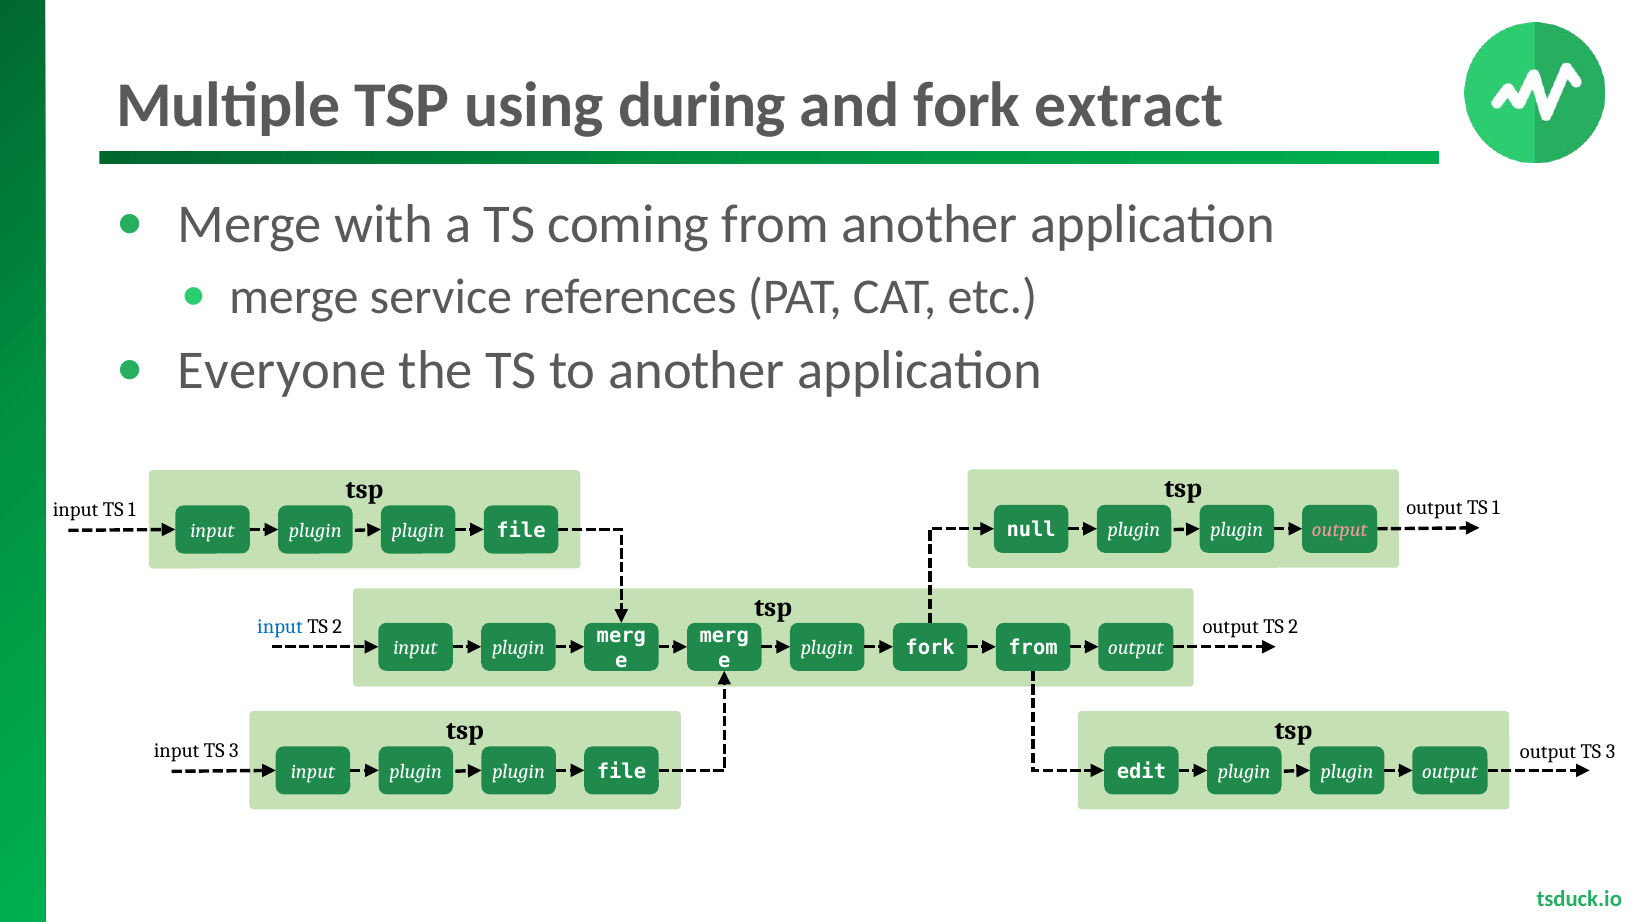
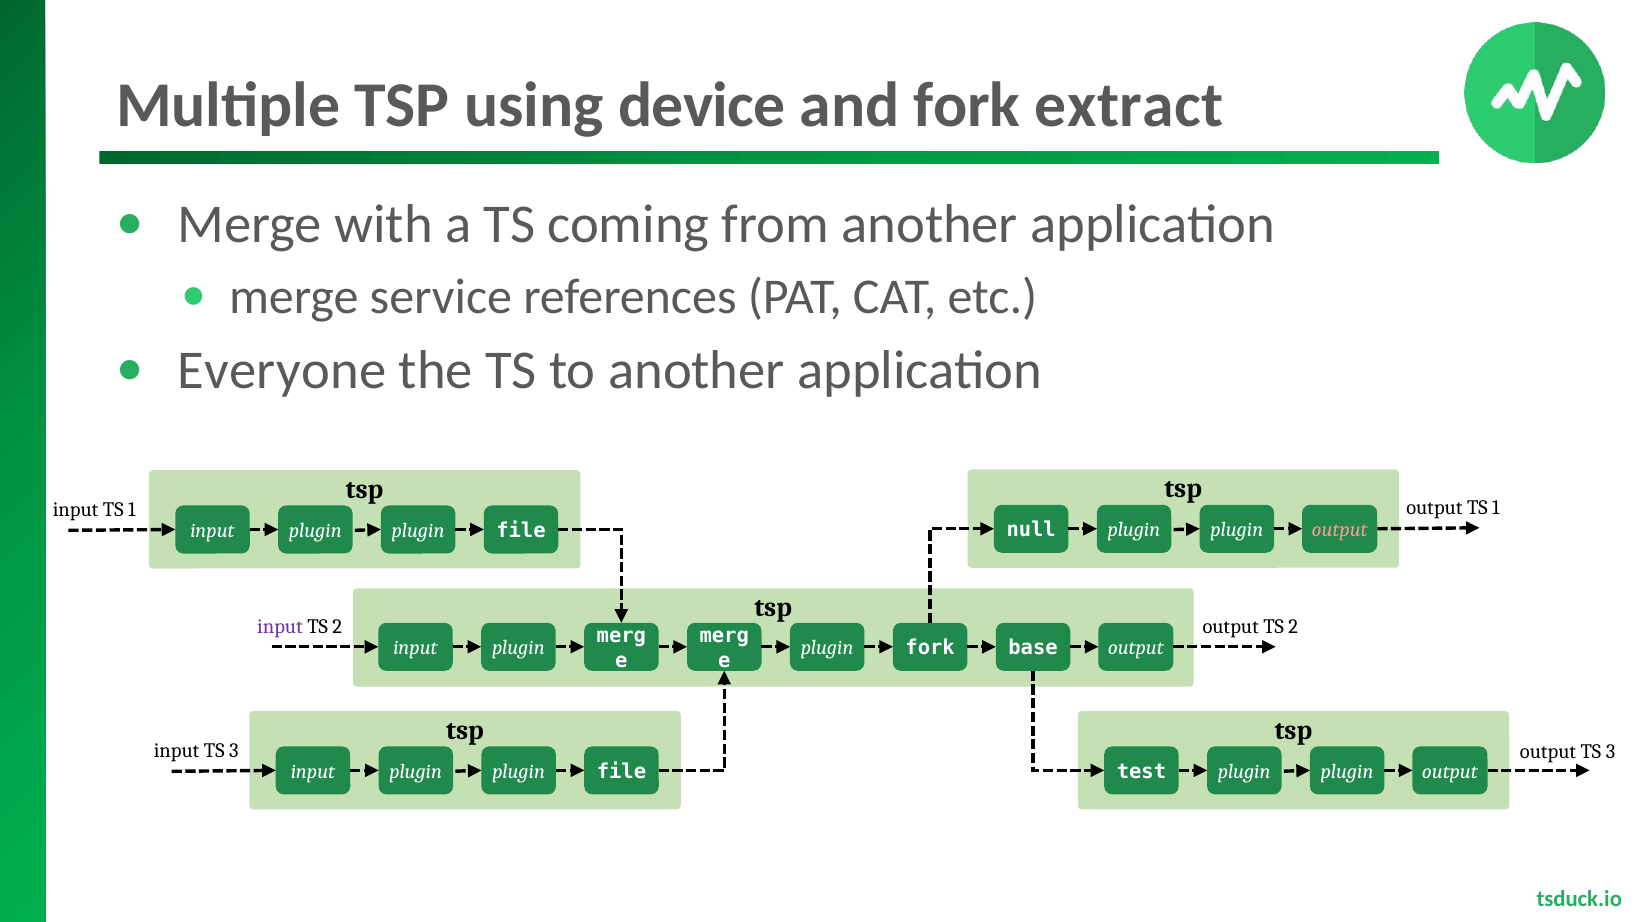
during: during -> device (702, 105)
input colour: blue -> purple (280, 627)
fork from: from -> base (1033, 648)
edit: edit -> test (1141, 772)
